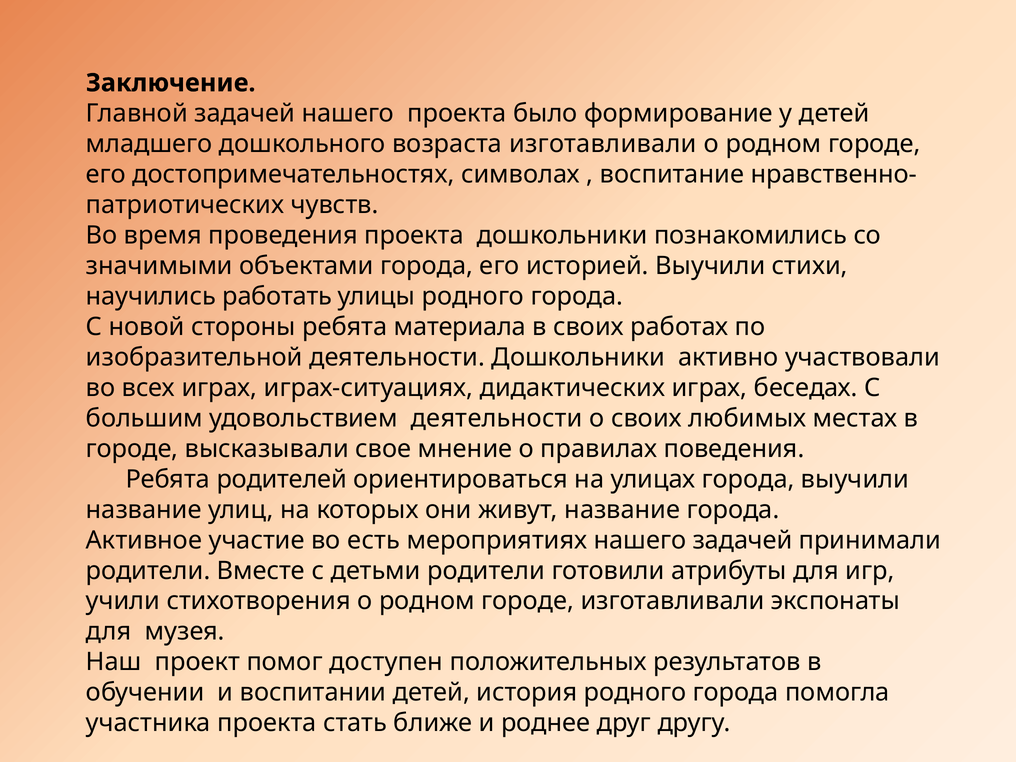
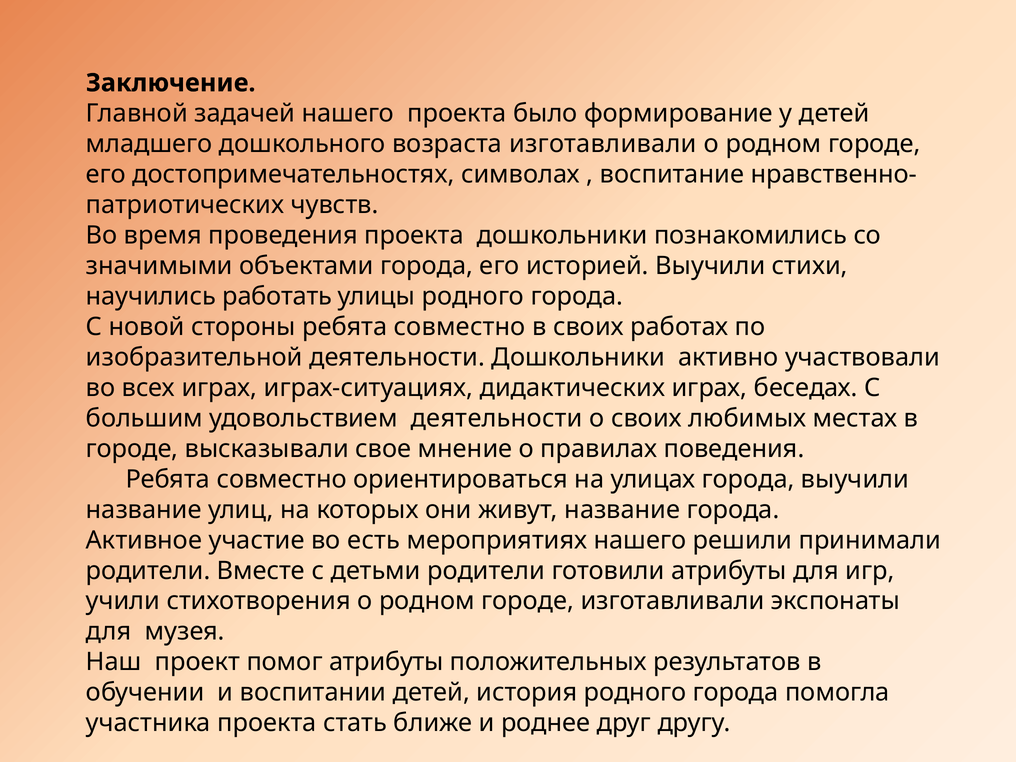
стороны ребята материала: материала -> совместно (460, 327)
родителей: родителей -> совместно (282, 479)
нашего задачей: задачей -> решили (742, 540)
помог доступен: доступен -> атрибуты (386, 662)
